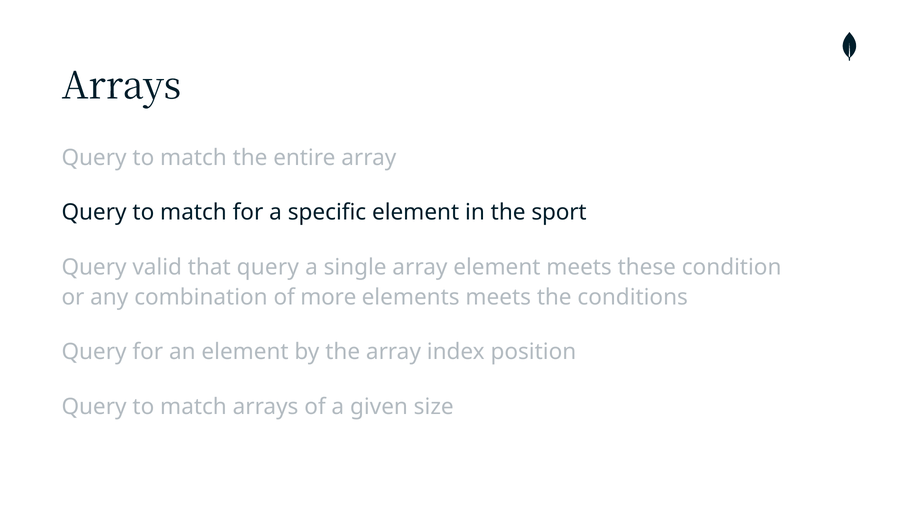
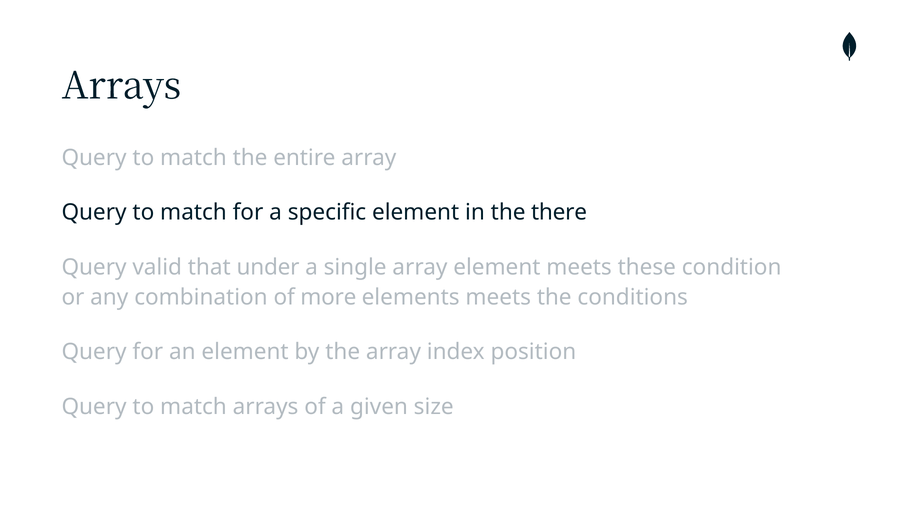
sport: sport -> there (559, 212)
that query: query -> under (268, 267)
